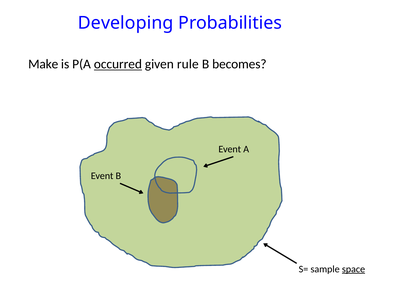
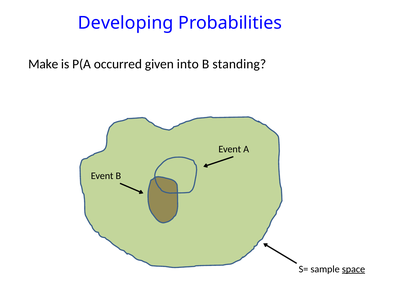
occurred underline: present -> none (118, 64)
rule: rule -> into (188, 64)
becomes: becomes -> standing (239, 64)
